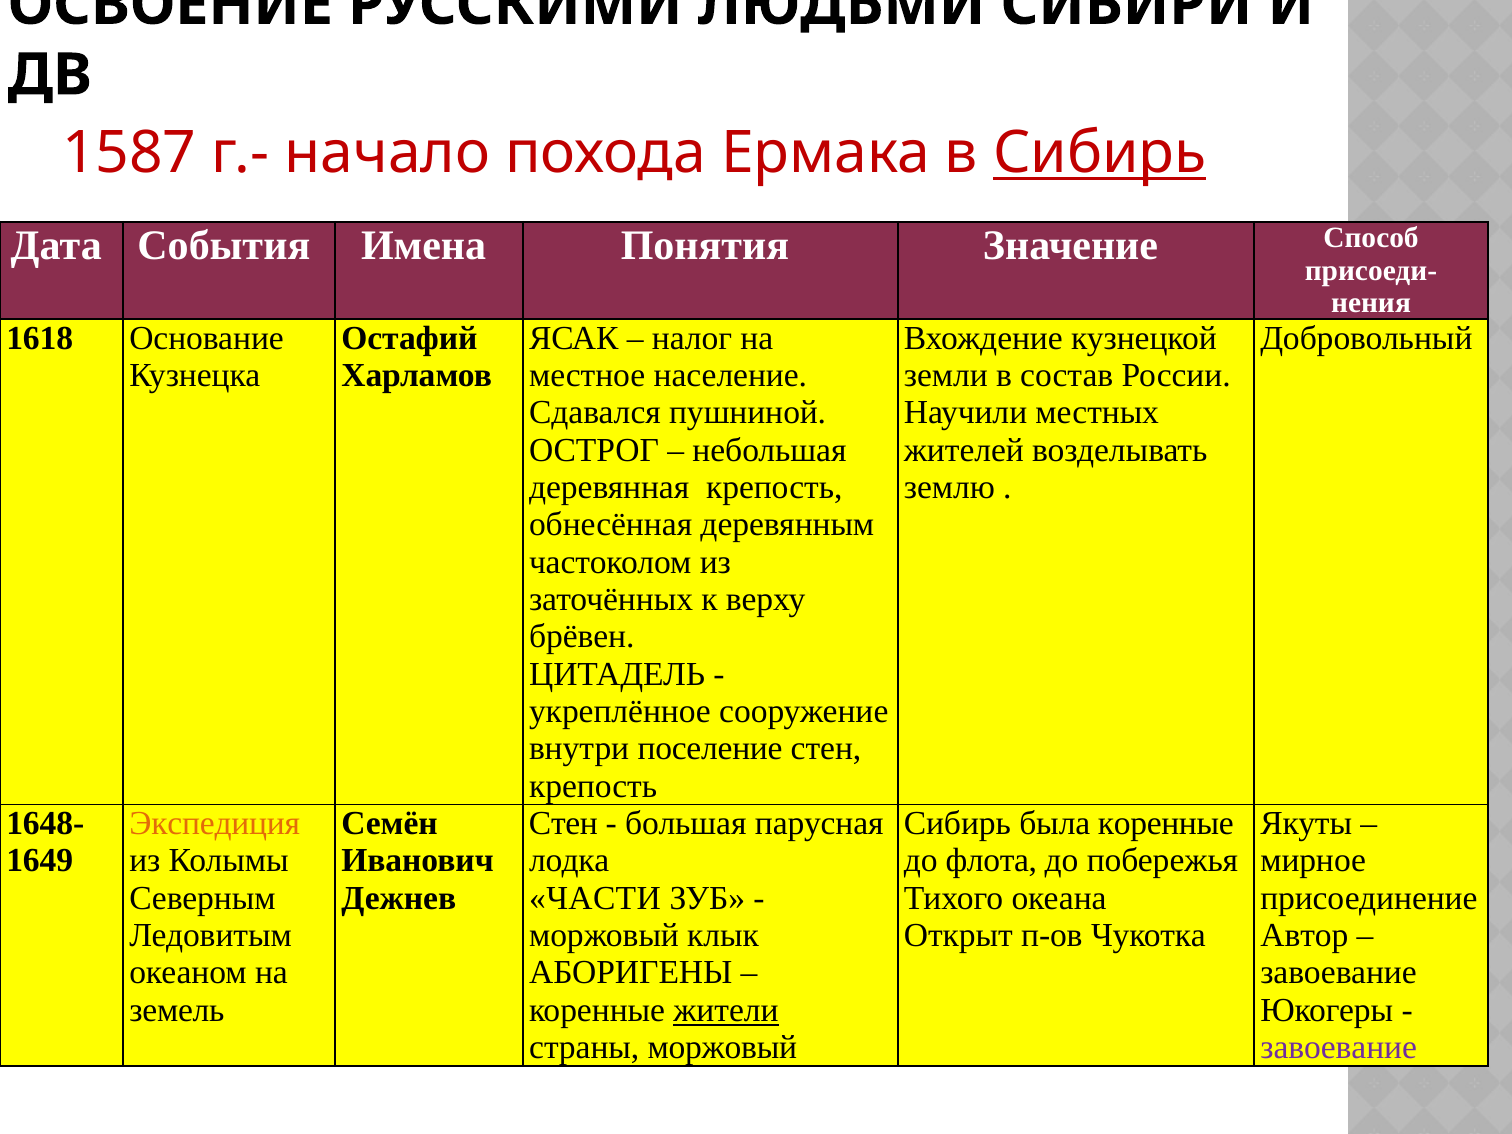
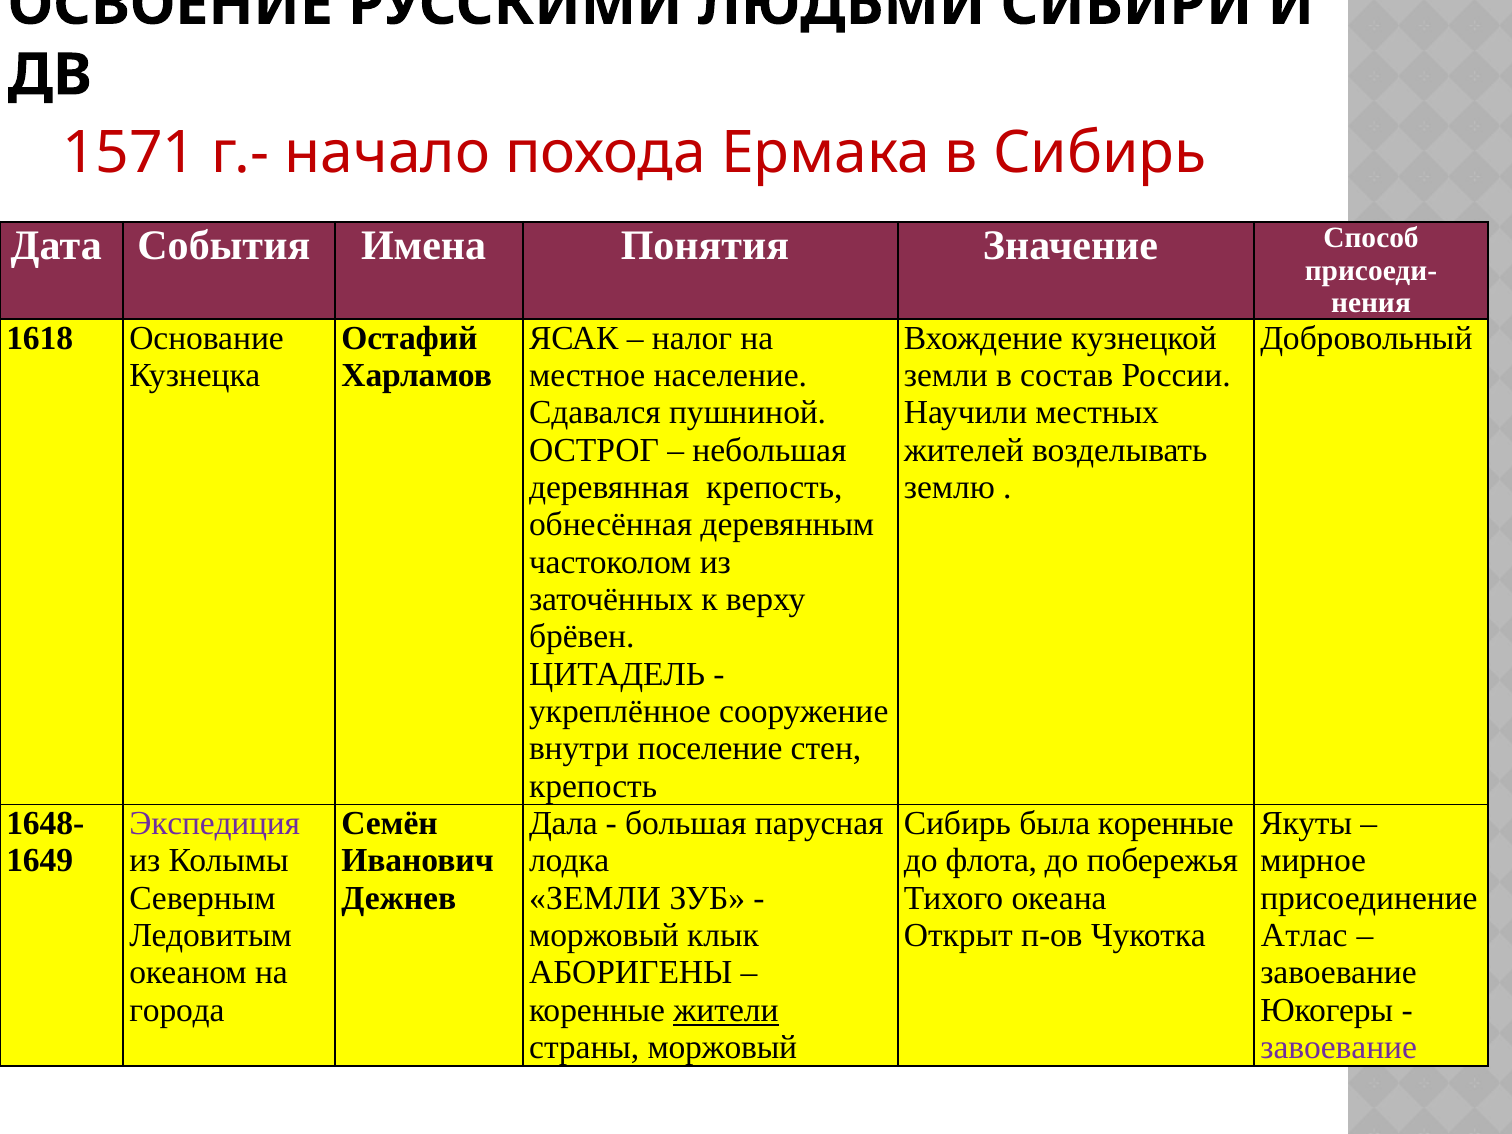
1587: 1587 -> 1571 (129, 153)
Сибирь underline: present -> none (1100, 153)
Экспедиция colour: orange -> purple (215, 823)
Стен: Стен -> Дала (563, 823)
ЧАСТИ: ЧАСТИ -> ЗЕМЛИ (595, 898)
Автор: Автор -> Атлас (1304, 935)
земель: земель -> города (177, 1010)
